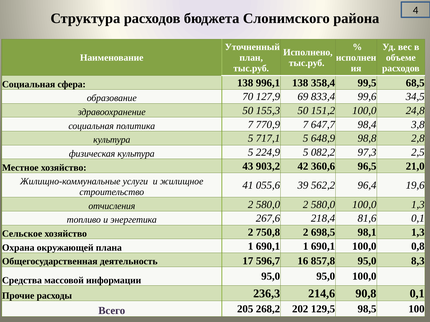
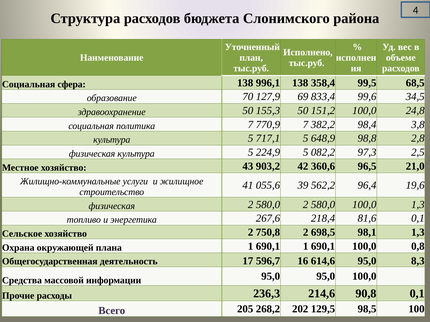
647,7: 647,7 -> 382,2 (323, 125)
отчисления: отчисления -> физическая (112, 206)
857,8: 857,8 -> 614,6 (323, 261)
